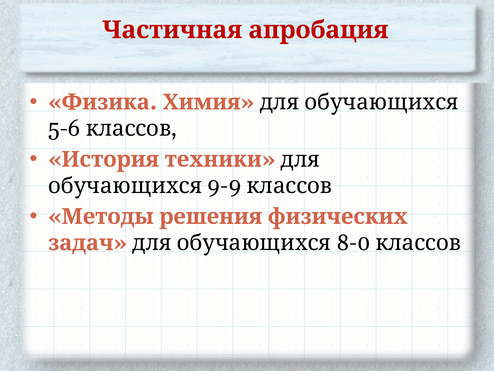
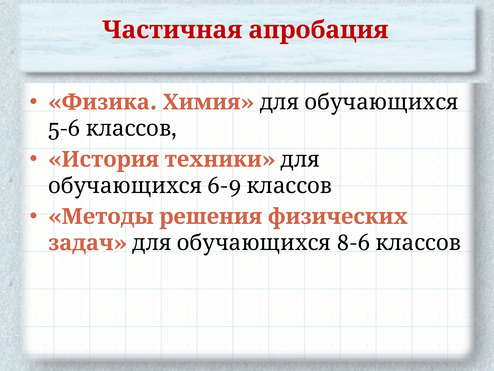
9-9: 9-9 -> 6-9 (224, 186)
8-0: 8-0 -> 8-6 (353, 243)
